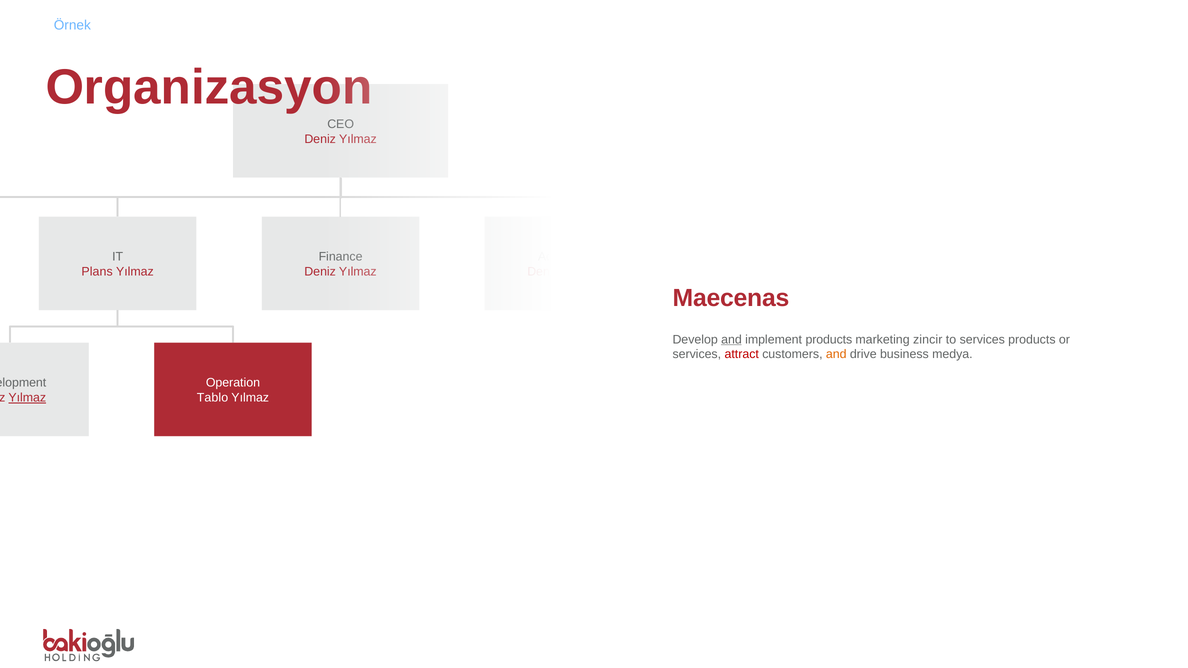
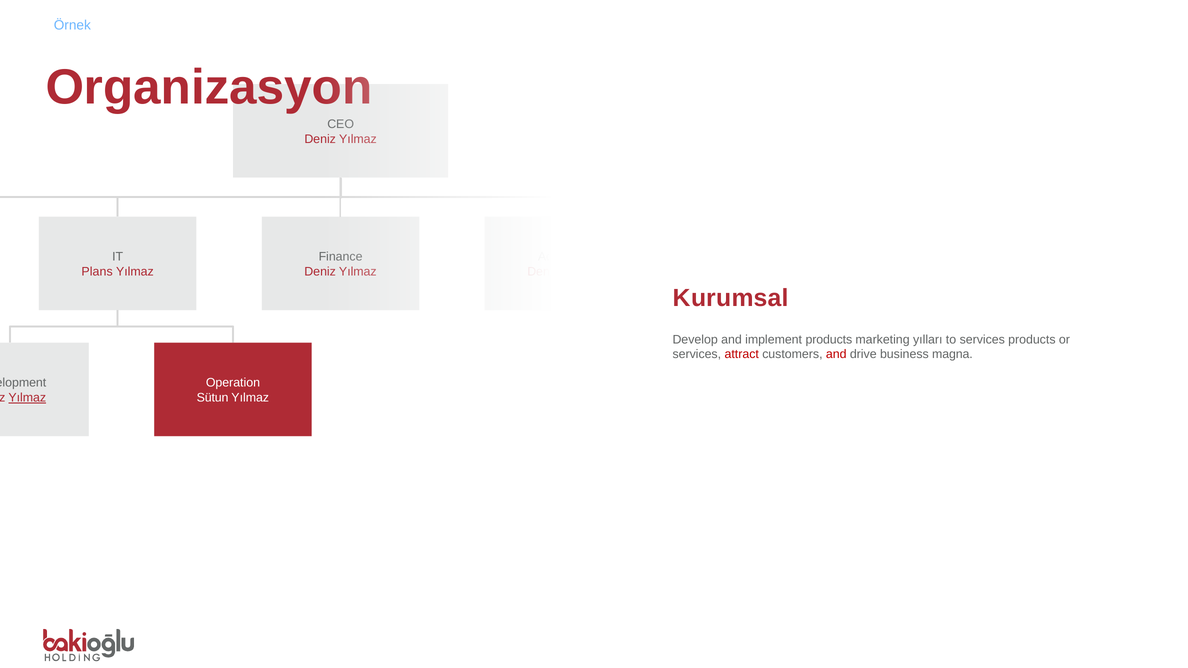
Maecenas: Maecenas -> Kurumsal (731, 298)
and underline: present -> none (731, 340)
zincir: zincir -> yılları (928, 340)
and colour: orange -> red (836, 354)
medya: medya -> magna (952, 354)
Tablo: Tablo -> Sütun (213, 398)
